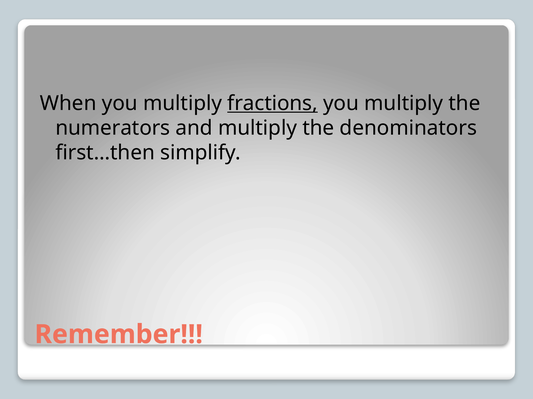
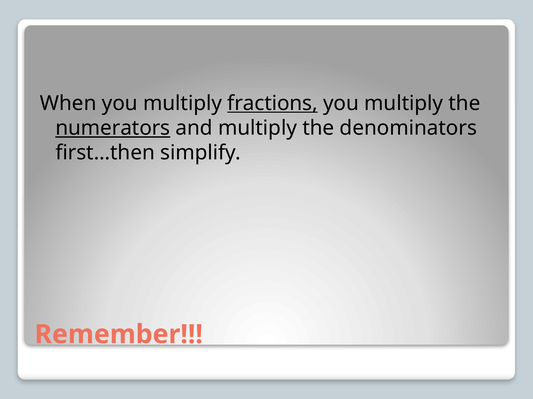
numerators underline: none -> present (113, 128)
